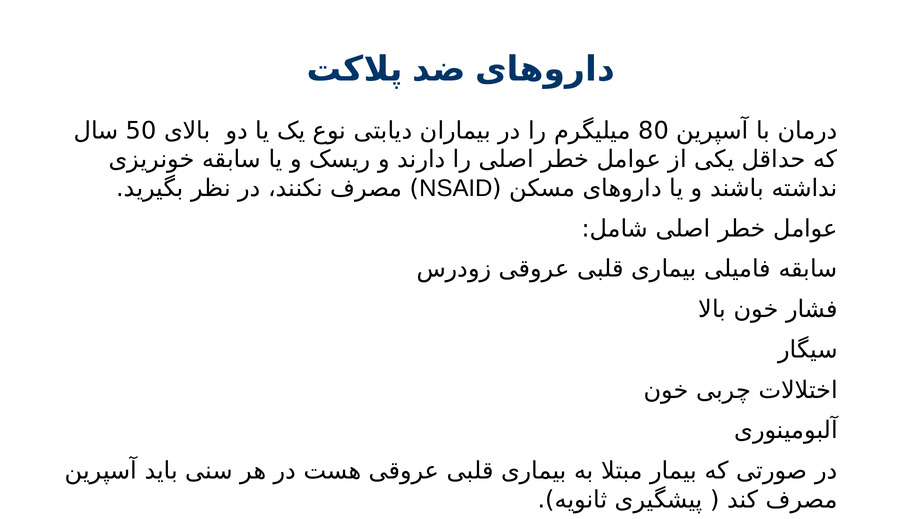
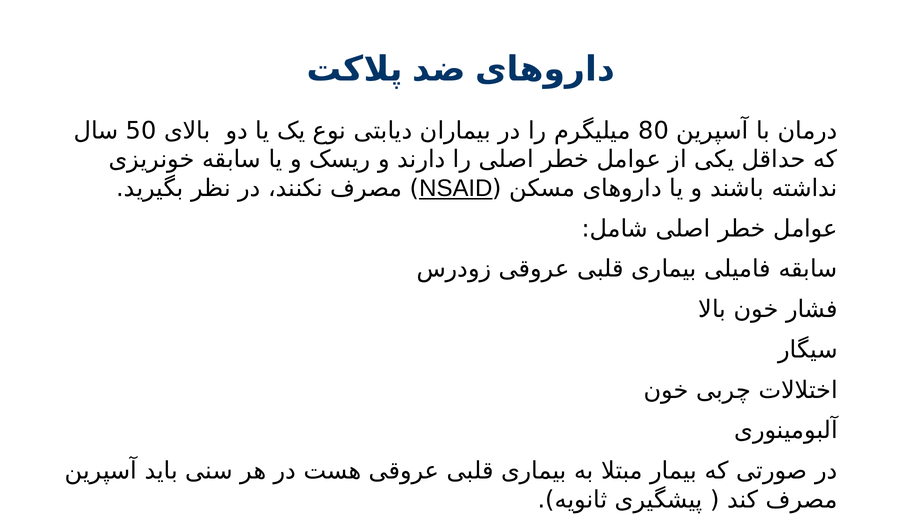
NSAID underline: none -> present (456, 188)
